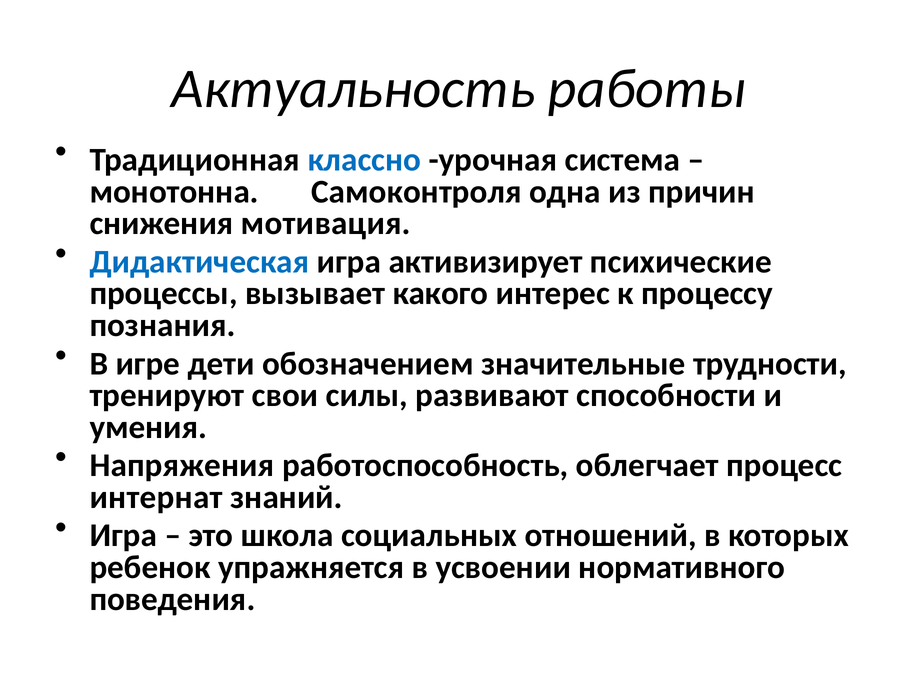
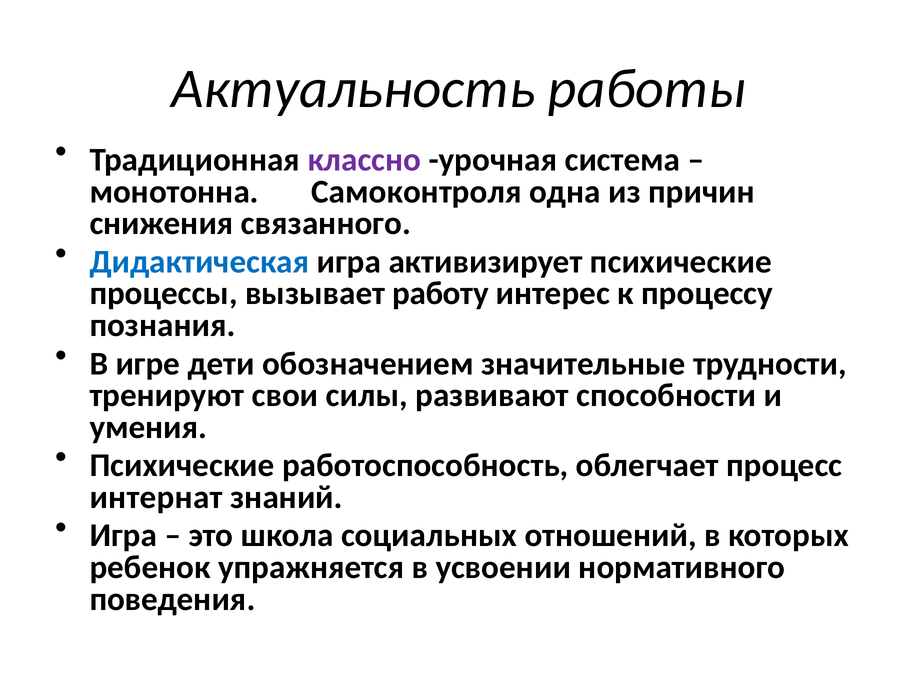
классно colour: blue -> purple (364, 160)
мотивация: мотивация -> связанного (326, 224)
какого: какого -> работу (440, 294)
Напряжения: Напряжения -> Психические (182, 466)
